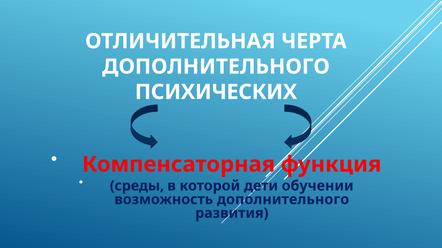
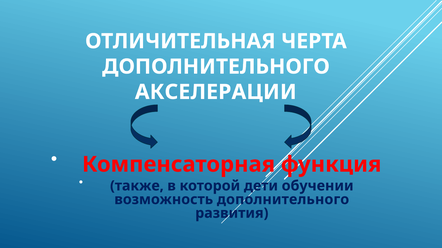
ПСИХИЧЕСКИХ: ПСИХИЧЕСКИХ -> АКСЕЛЕРАЦИИ (216, 92)
среды: среды -> также (137, 186)
